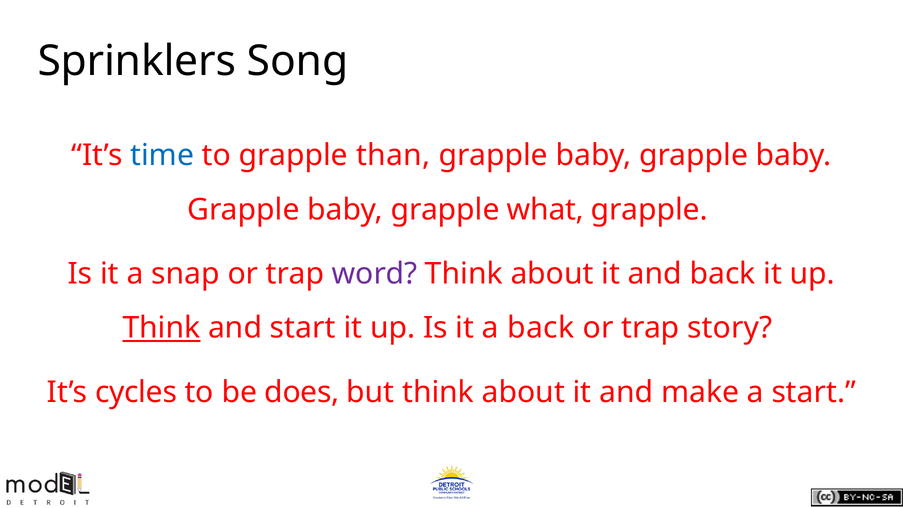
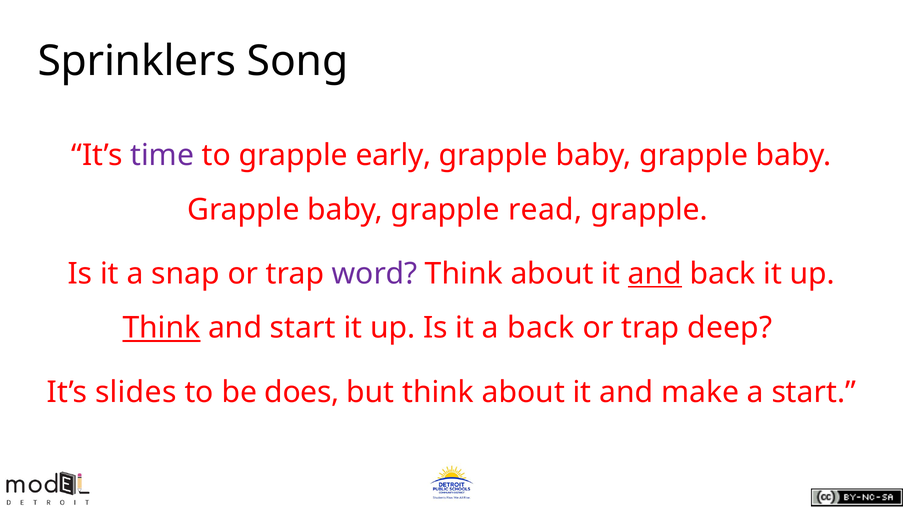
time colour: blue -> purple (162, 155)
than: than -> early (394, 155)
what: what -> read (545, 210)
and underline: none -> present (655, 274)
story: story -> deep (730, 328)
cycles: cycles -> slides (136, 392)
